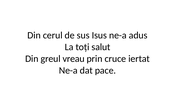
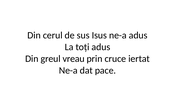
toți salut: salut -> adus (101, 47)
